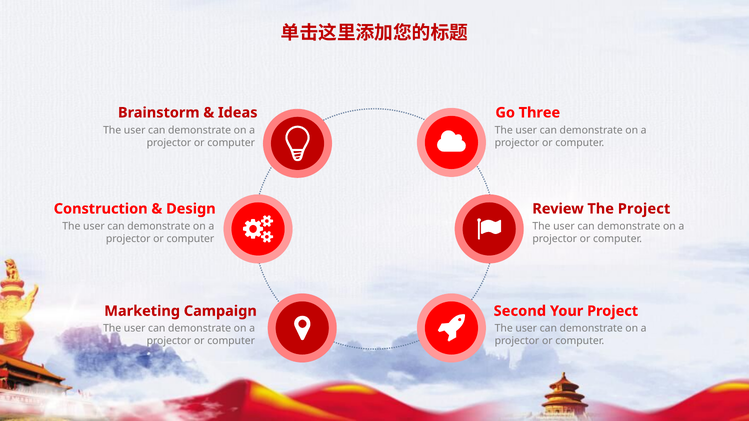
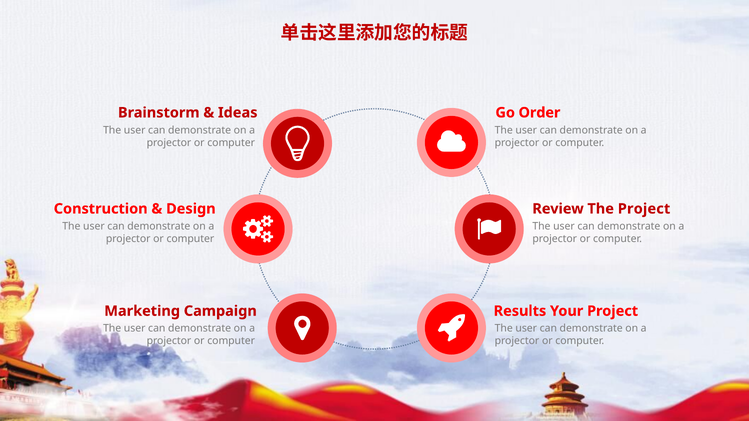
Three: Three -> Order (539, 113)
Second: Second -> Results (520, 311)
